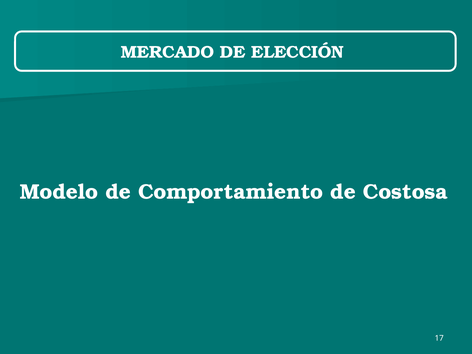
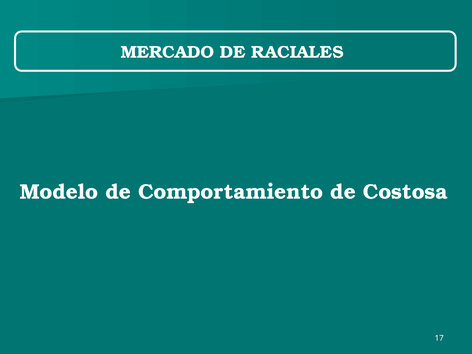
ELECCIÓN: ELECCIÓN -> RACIALES (297, 52)
